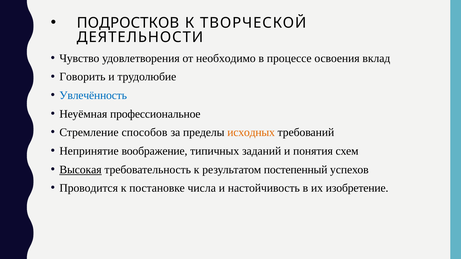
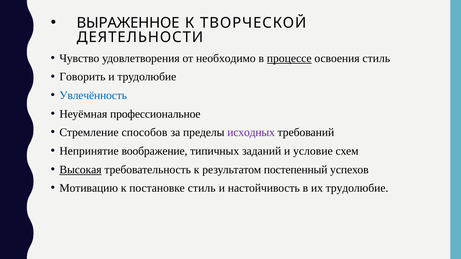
ПОДРОСТКОВ: ПОДРОСТКОВ -> ВЫРАЖЕННОЕ (128, 23)
процессе underline: none -> present (289, 58)
освоения вклад: вклад -> стиль (376, 58)
исходных colour: orange -> purple (251, 133)
понятия: понятия -> условие (313, 151)
Проводится: Проводится -> Мотивацию (89, 188)
постановке числа: числа -> стиль (202, 188)
их изобретение: изобретение -> трудолюбие (357, 188)
